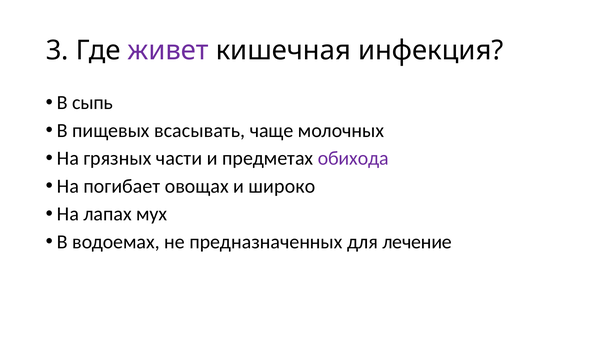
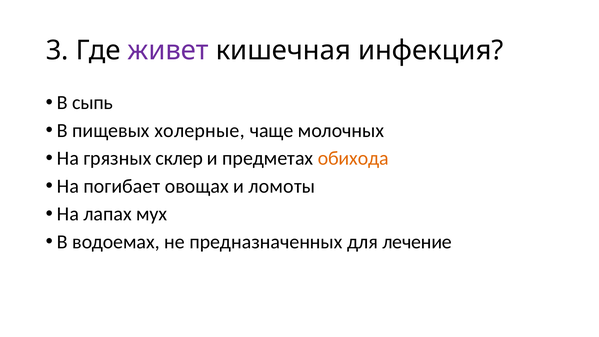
всасывать: всасывать -> холерные (200, 130)
части: части -> склер (179, 158)
обихода colour: purple -> orange (353, 158)
широко: широко -> ломоты (282, 186)
